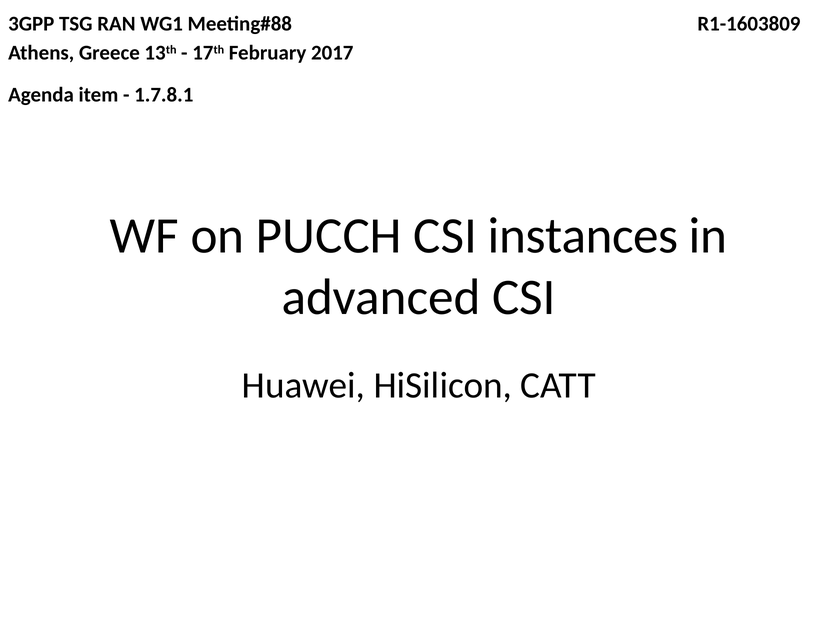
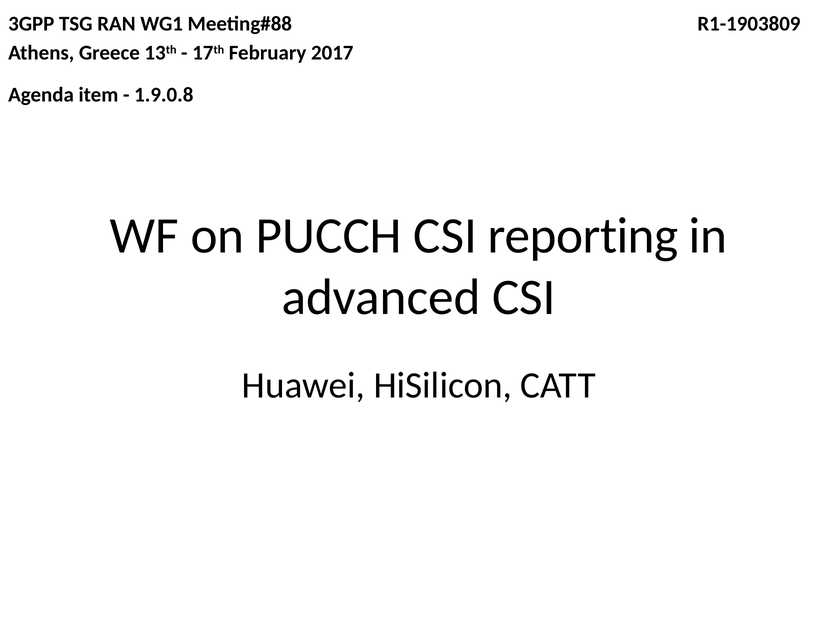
R1-1603809: R1-1603809 -> R1-1903809 (749, 24)
1.7.8.1: 1.7.8.1 -> 1.9.0.8 (164, 95)
instances: instances -> reporting (583, 235)
